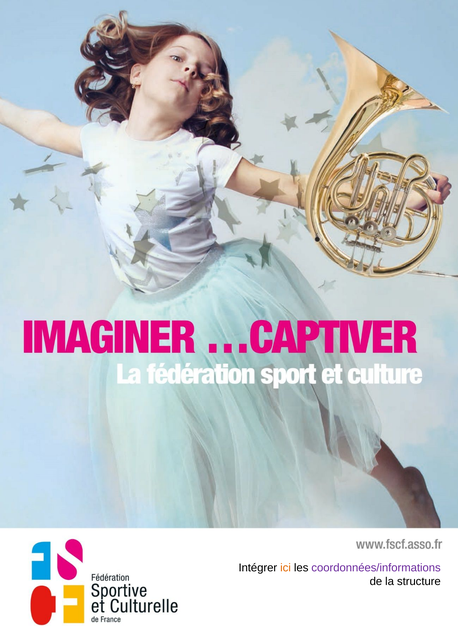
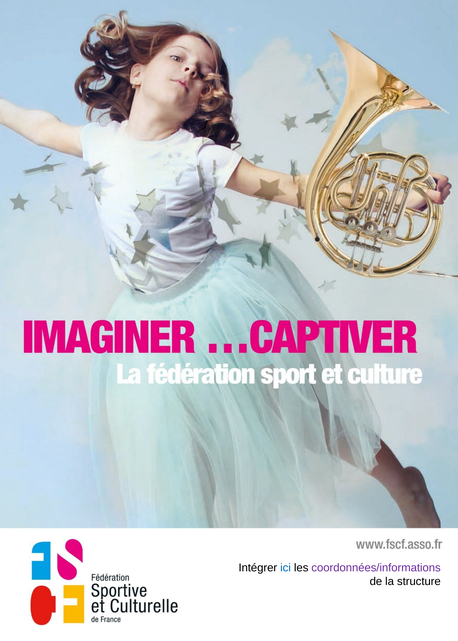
ici colour: orange -> blue (286, 568)
